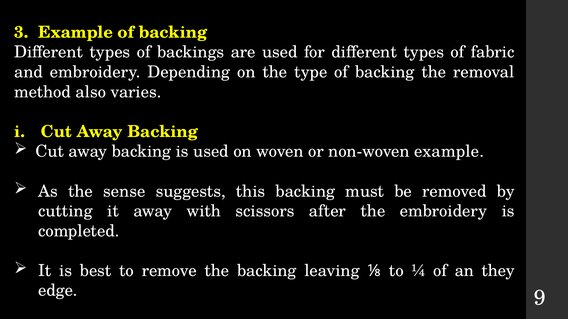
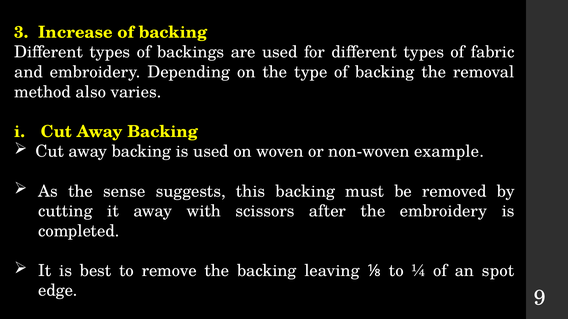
Example: Example -> Increase (75, 32)
they: they -> spot (498, 271)
